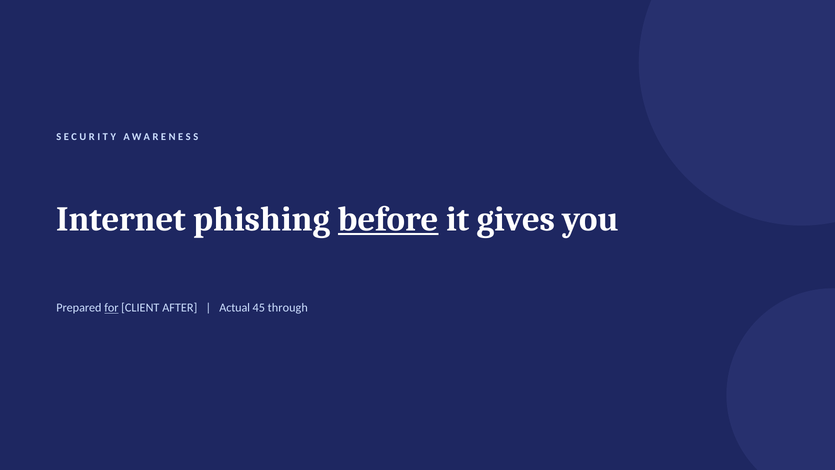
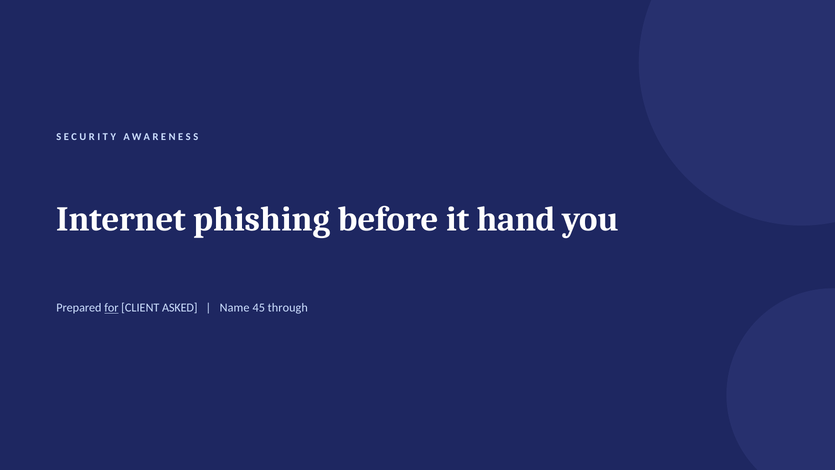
before underline: present -> none (388, 219)
gives: gives -> hand (516, 219)
AFTER: AFTER -> ASKED (180, 308)
Actual: Actual -> Name (235, 308)
